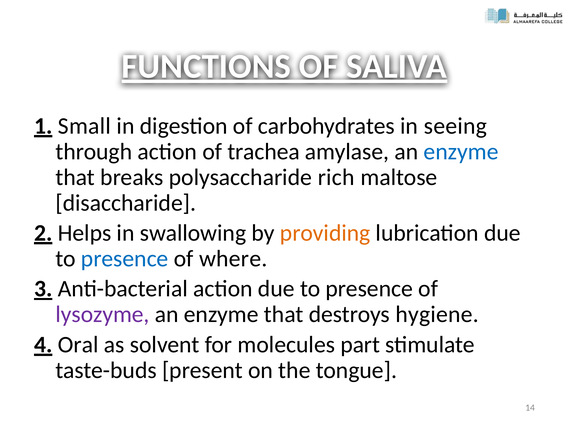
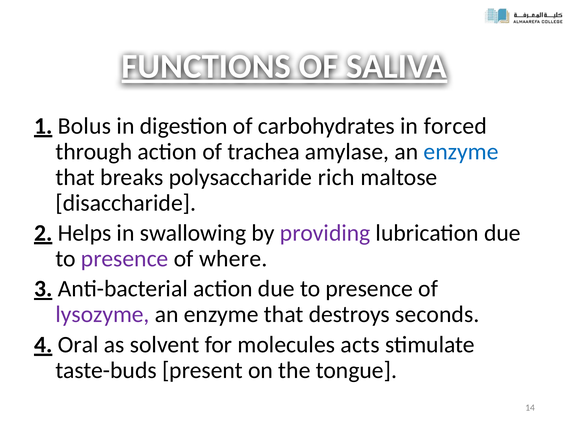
Small: Small -> Bolus (84, 126)
seeing: seeing -> forced (455, 126)
providing colour: orange -> purple (325, 233)
presence colour: blue -> purple (125, 258)
hygiene: hygiene -> seconds (437, 314)
part: part -> acts (360, 344)
